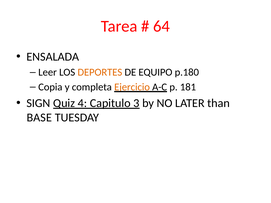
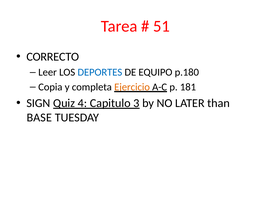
64: 64 -> 51 (162, 26)
ENSALADA: ENSALADA -> CORRECTO (53, 57)
DEPORTES colour: orange -> blue (100, 72)
